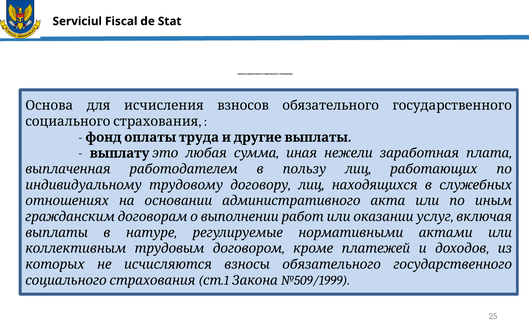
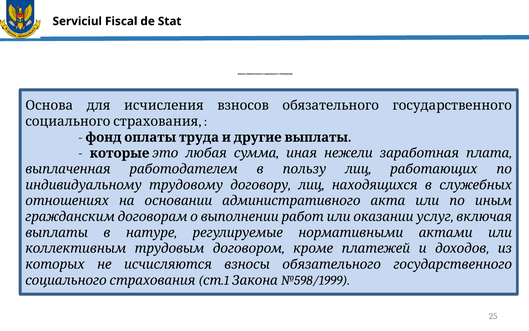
выплату: выплату -> которые (120, 153)
№509/1999: №509/1999 -> №598/1999 (315, 280)
